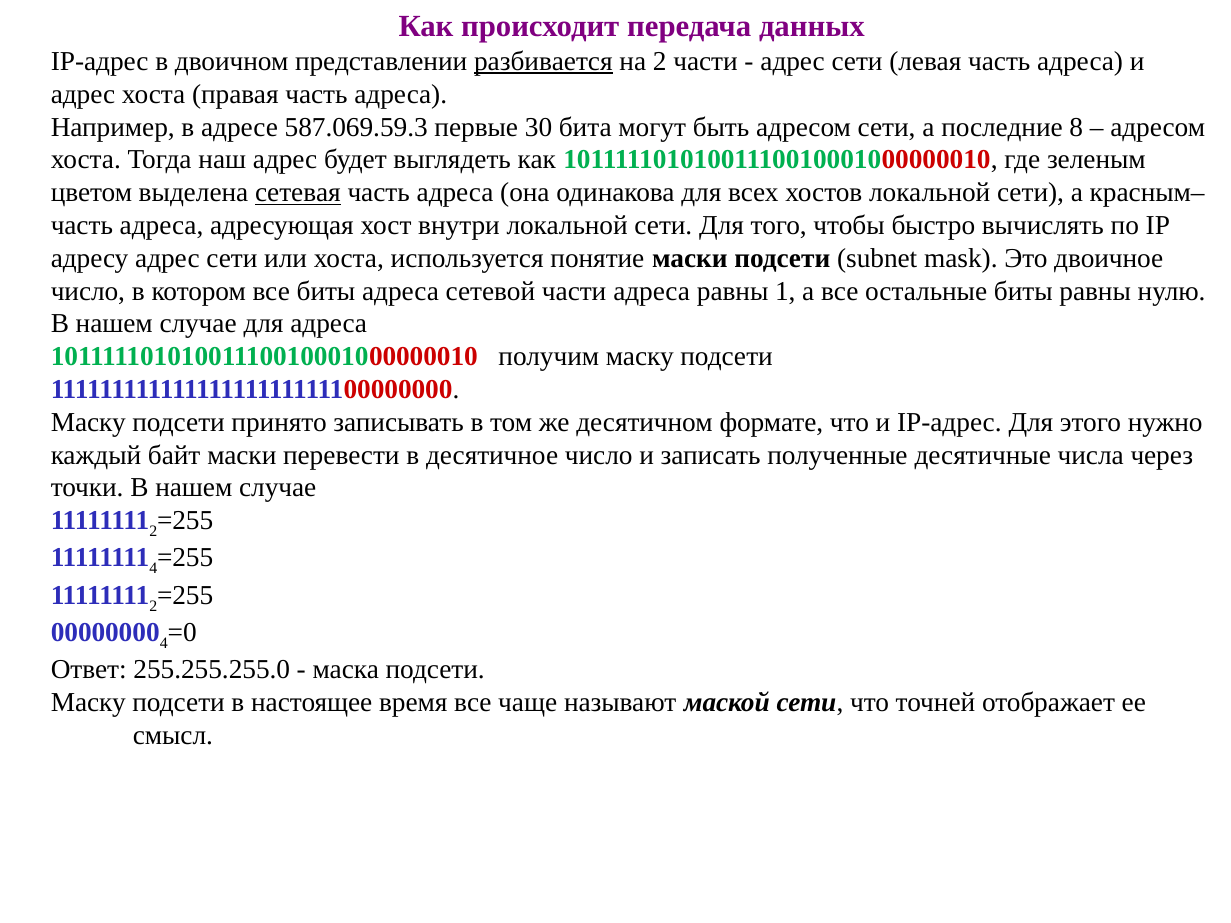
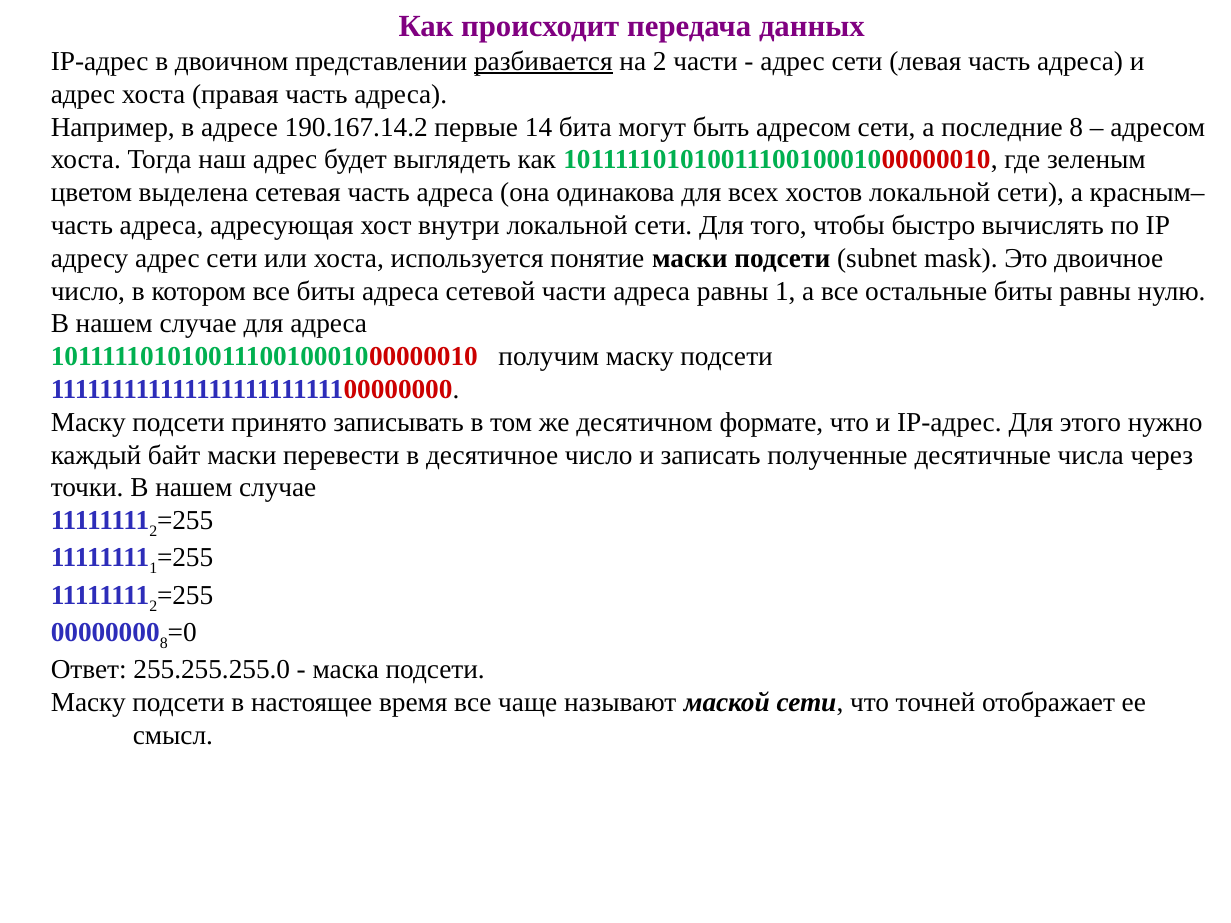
587.069.59.3: 587.069.59.3 -> 190.167.14.2 (356, 127)
30: 30 -> 14 (539, 127)
сетевая underline: present -> none (298, 193)
4: 4 -> 1 (153, 569)
4: 4 -> 8 (164, 643)
